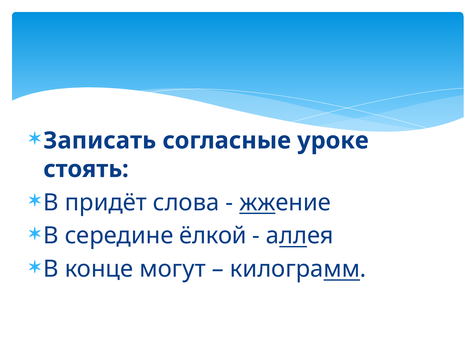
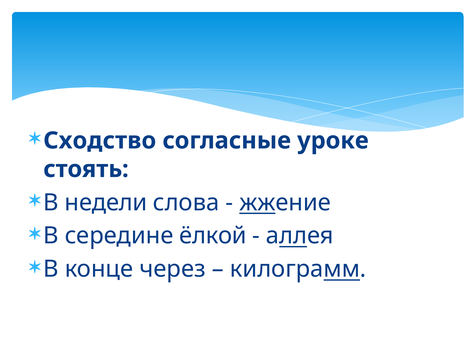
Записать: Записать -> Сходство (100, 140)
придёт: придёт -> недели (106, 202)
могут: могут -> через (173, 269)
